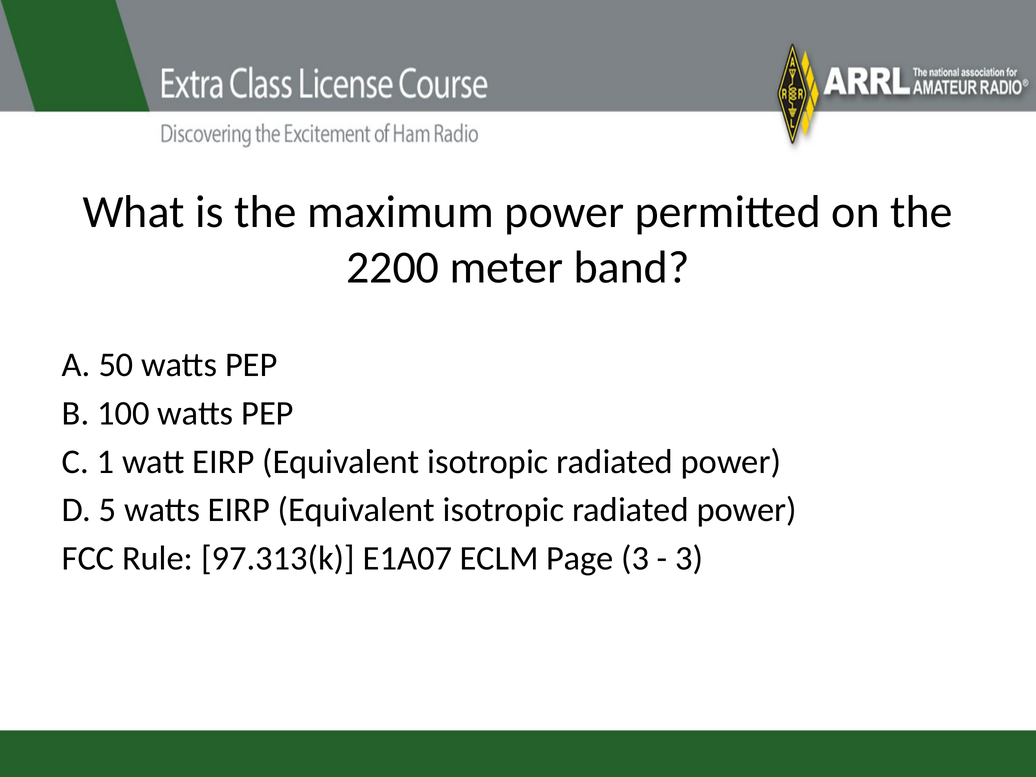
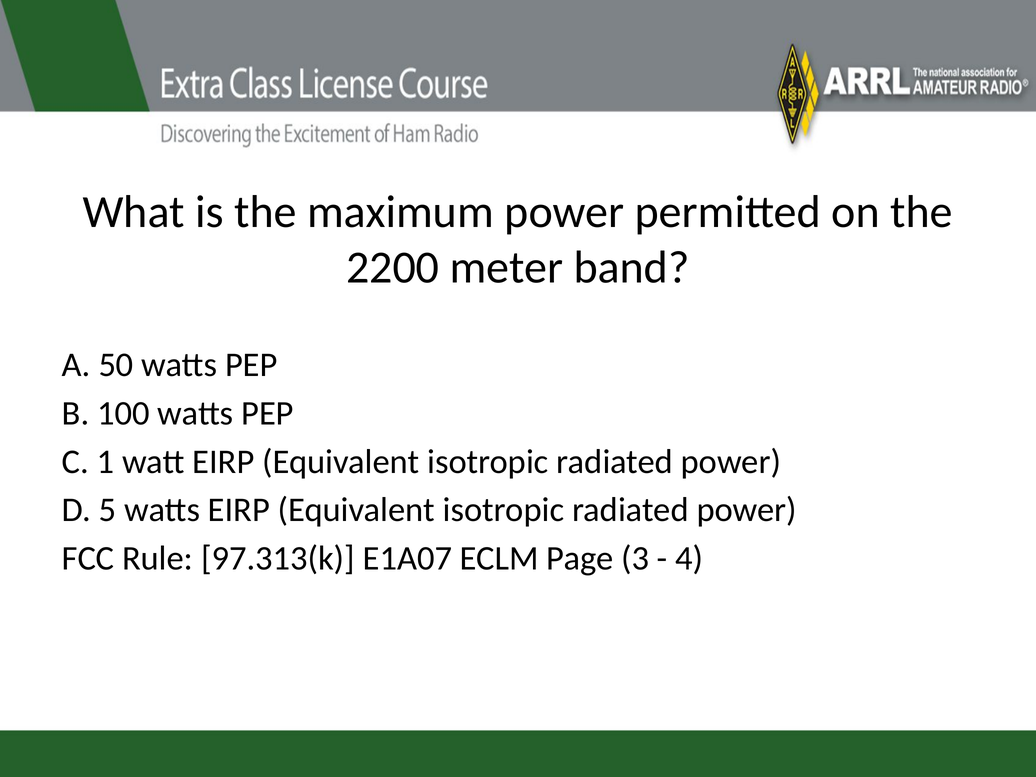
3: 3 -> 4 (689, 558)
